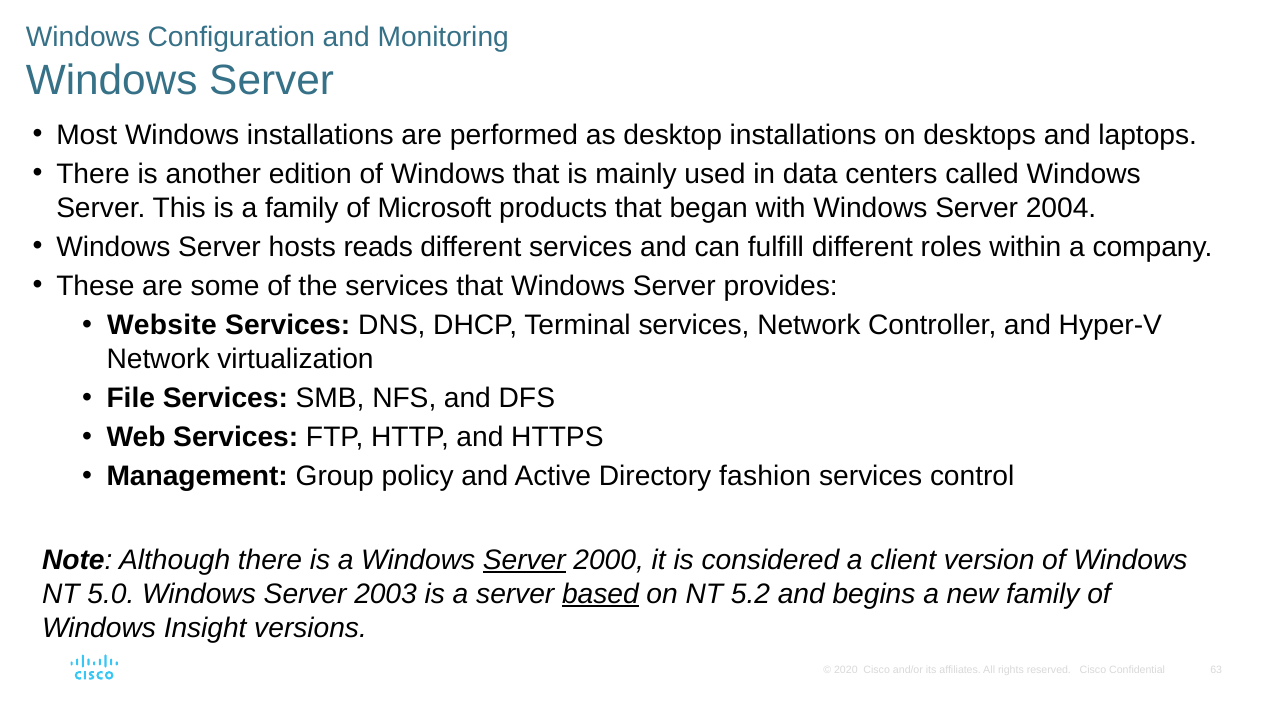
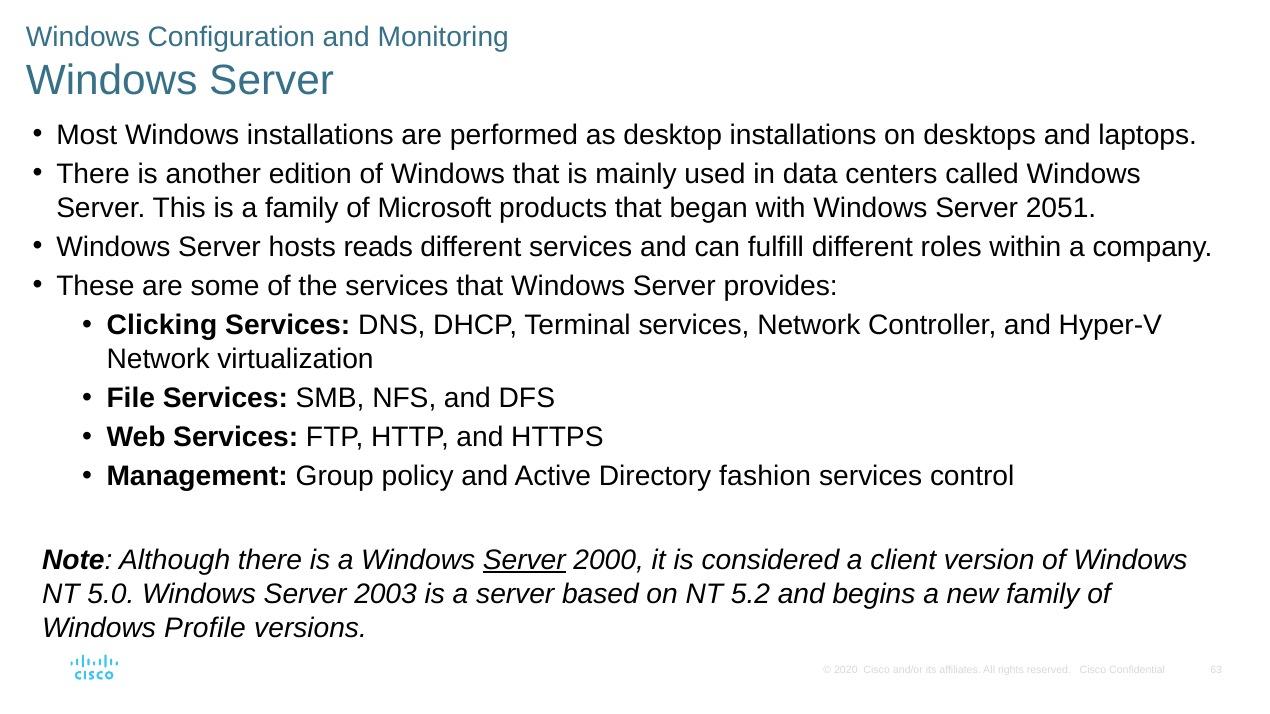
2004: 2004 -> 2051 (1061, 208)
Website: Website -> Clicking (162, 326)
based underline: present -> none (600, 594)
Insight: Insight -> Profile (205, 628)
